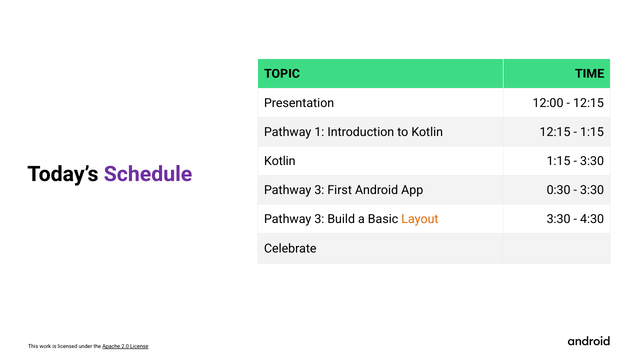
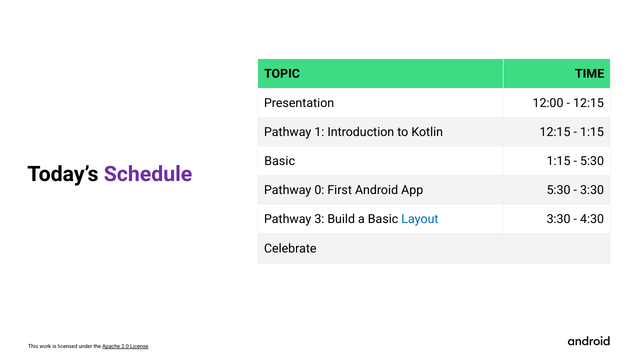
Kotlin: Kotlin -> Basic (280, 161)
3:30: 3:30 -> 5:30 (592, 161)
3: 3 -> 0 (319, 190)
App 0:30: 0:30 -> 5:30 (559, 190)
Layout colour: orange -> blue (420, 219)
